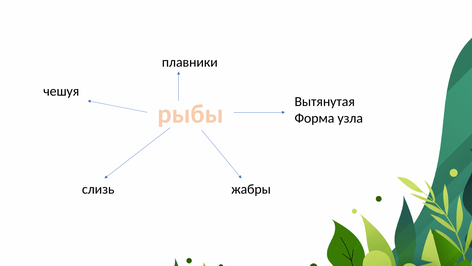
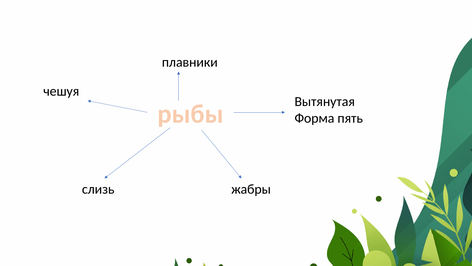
узла: узла -> пять (350, 118)
